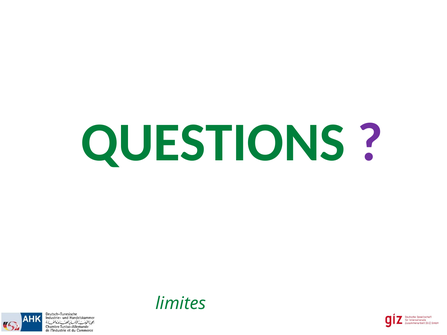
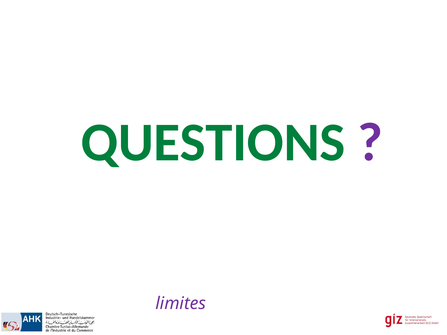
limites colour: green -> purple (181, 304)
